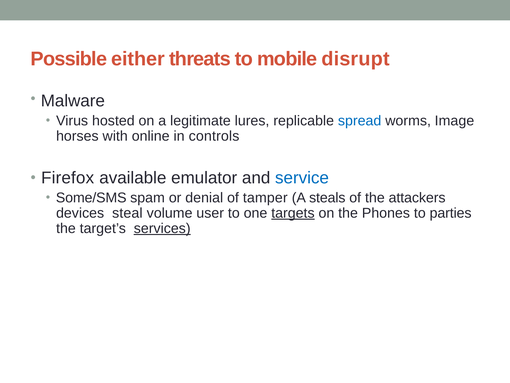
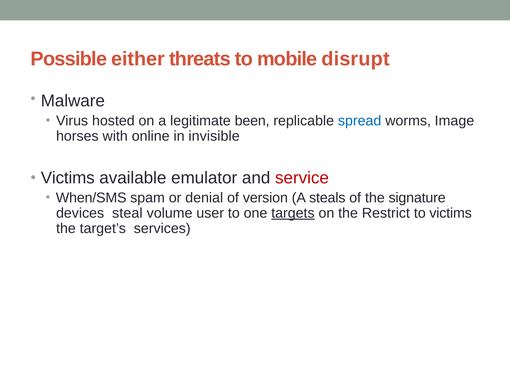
lures: lures -> been (252, 121)
controls: controls -> invisible (214, 136)
Firefox: Firefox -> Victims (68, 178)
service colour: blue -> red (302, 178)
Some/SMS: Some/SMS -> When/SMS (91, 197)
tamper: tamper -> version (265, 197)
attackers: attackers -> signature (417, 197)
Phones: Phones -> Restrict (386, 213)
to parties: parties -> victims (451, 213)
services underline: present -> none (162, 228)
